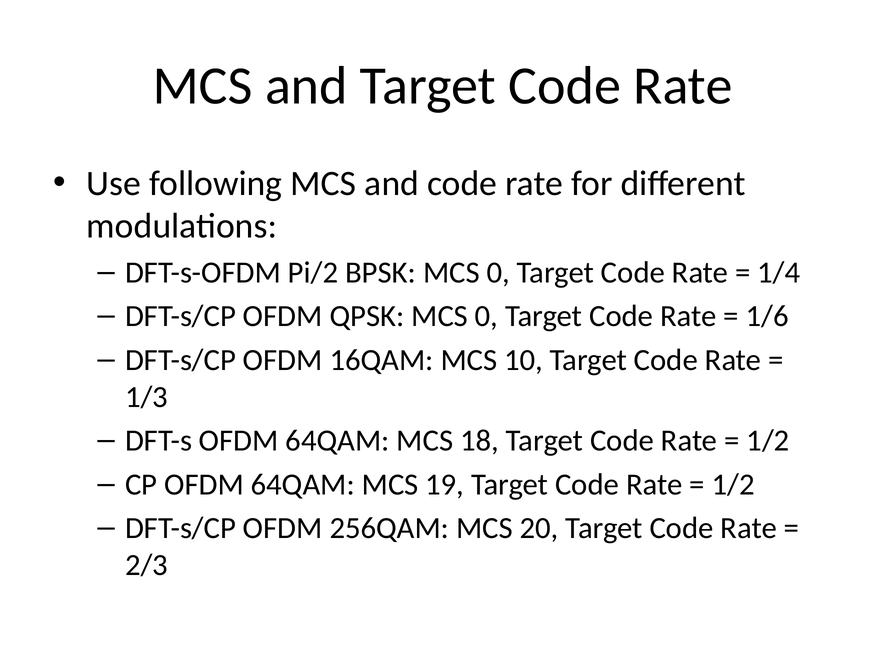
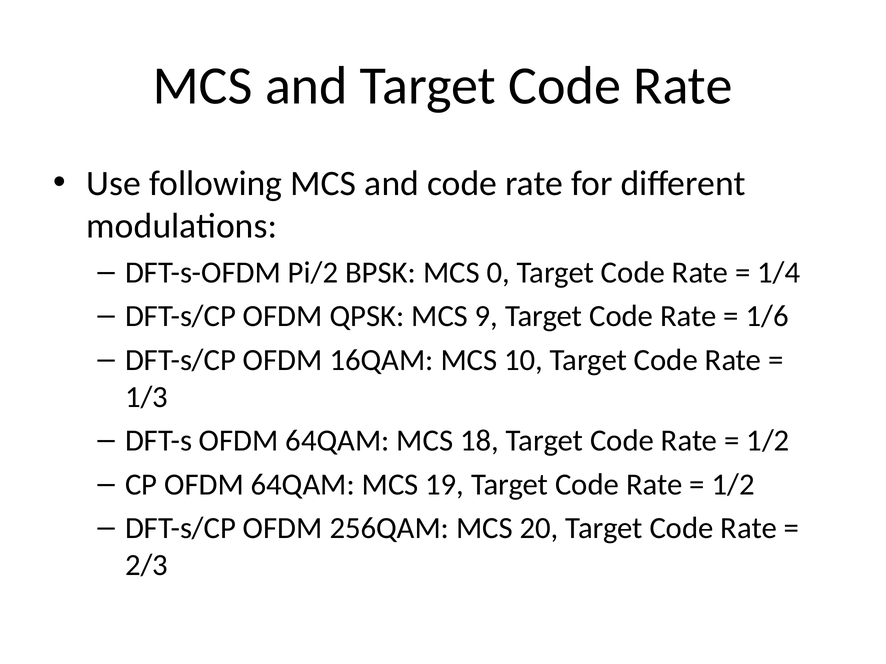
QPSK MCS 0: 0 -> 9 (486, 316)
